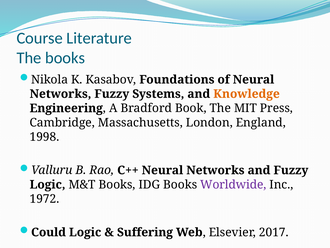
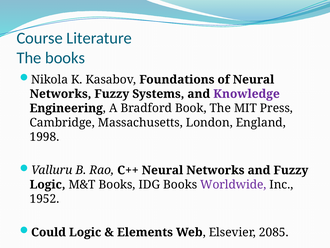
Knowledge colour: orange -> purple (247, 94)
1972: 1972 -> 1952 (44, 199)
Suffering: Suffering -> Elements (145, 232)
2017: 2017 -> 2085 (274, 232)
